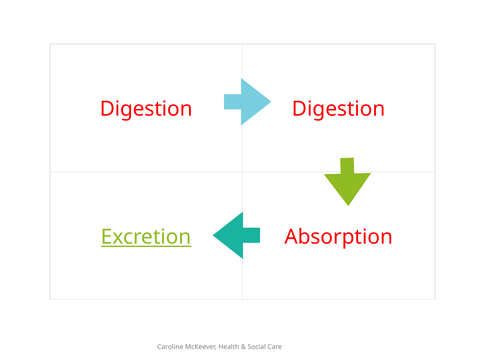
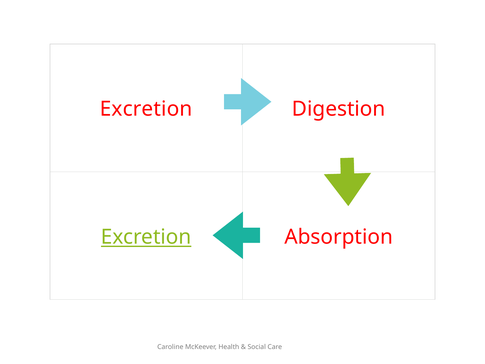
Digestion: Digestion -> Excretion (146, 109)
